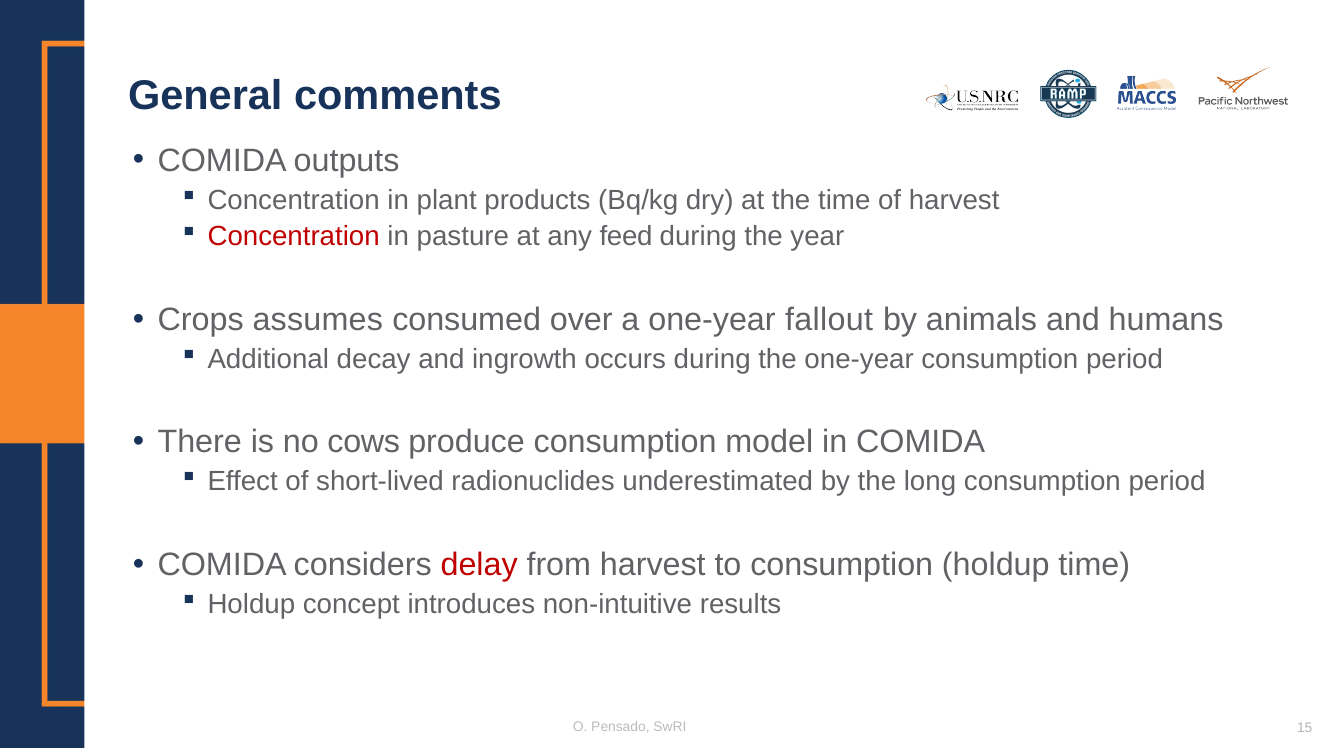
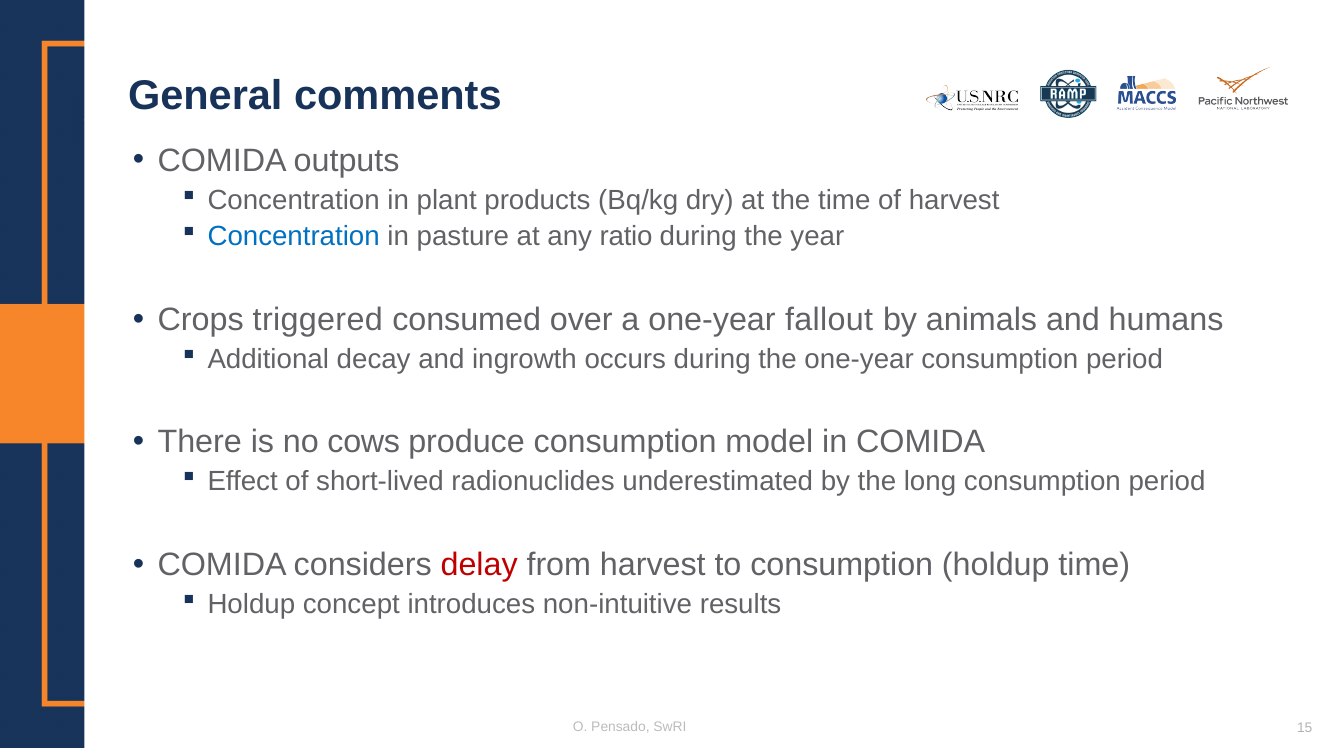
Concentration colour: red -> blue (294, 237)
feed: feed -> ratio (626, 237)
assumes: assumes -> triggered (318, 320)
